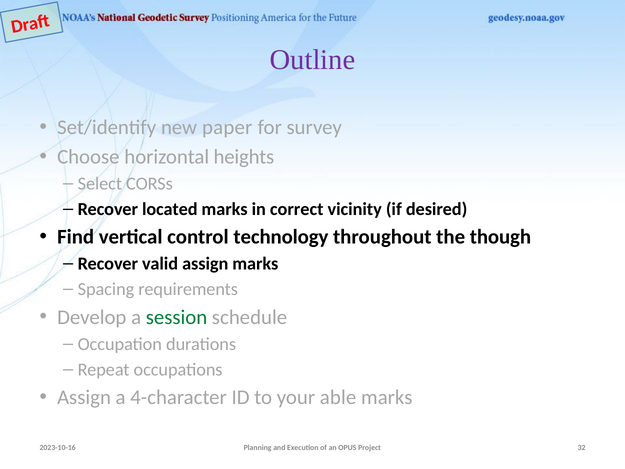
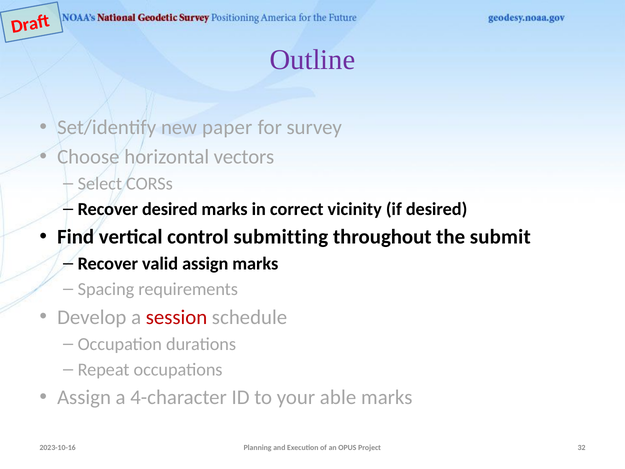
heights: heights -> vectors (244, 157)
Recover located: located -> desired (170, 209)
technology: technology -> submitting (281, 237)
though: though -> submit (500, 237)
session colour: green -> red (177, 317)
